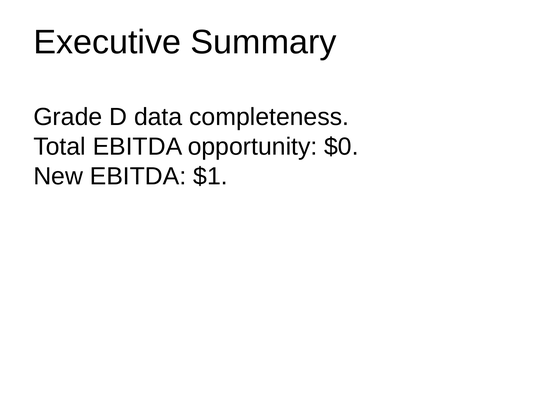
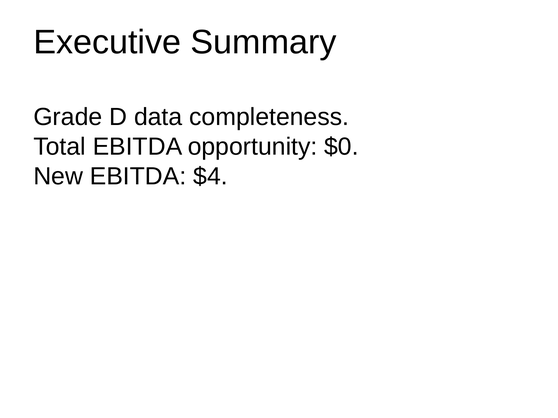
$1: $1 -> $4 (211, 177)
